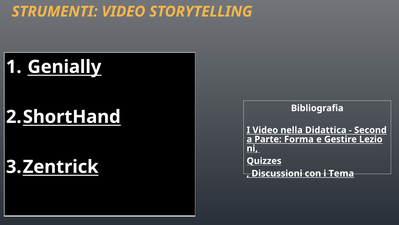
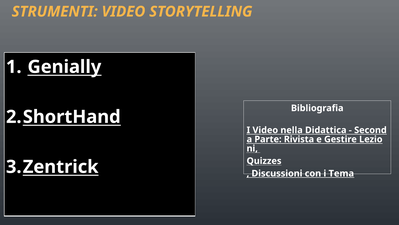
Forma: Forma -> Rivista (299, 139)
